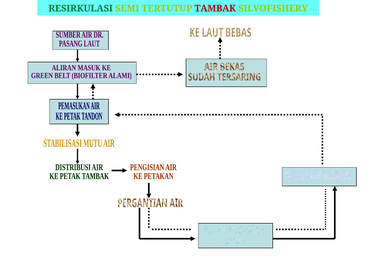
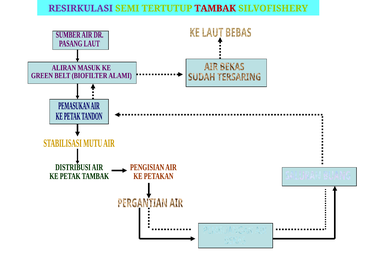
RESIRKULASI colour: green -> purple (81, 8)
